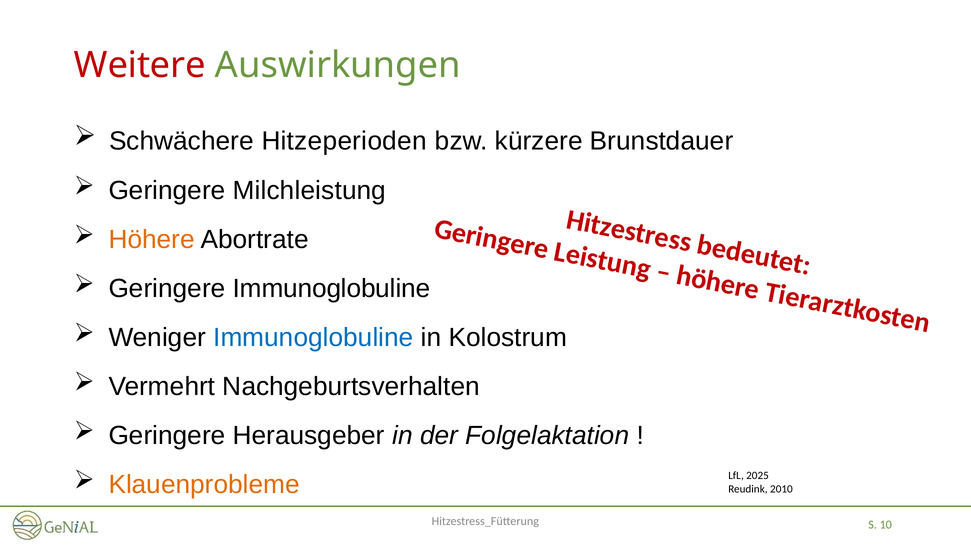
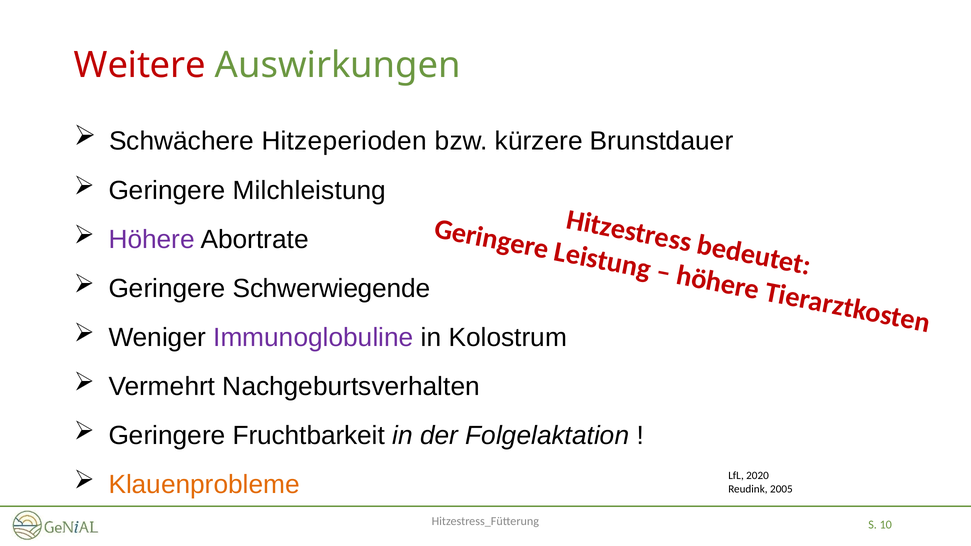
Höhere colour: orange -> purple (152, 240)
Geringere Immunoglobuline: Immunoglobuline -> Schwerwiegende (332, 289)
Immunoglobuline colour: blue -> purple (313, 338)
Herausgeber: Herausgeber -> Fruchtbarkeit (309, 436)
2025: 2025 -> 2020 (758, 476)
2010: 2010 -> 2005 (781, 489)
